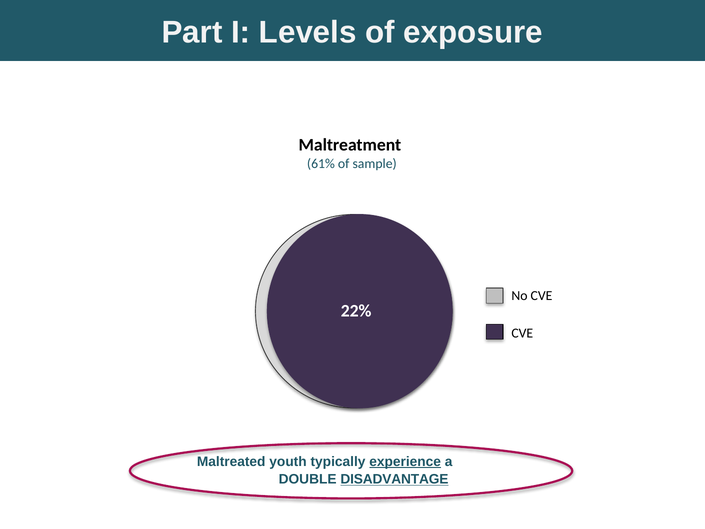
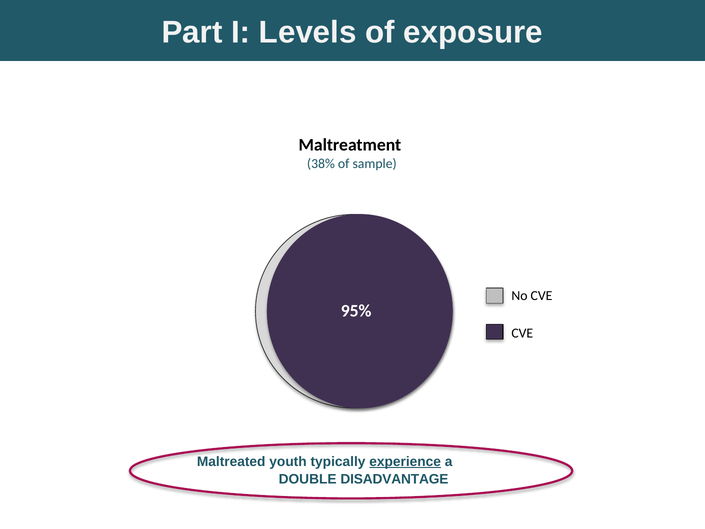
61%: 61% -> 38% (321, 164)
22%: 22% -> 95% (356, 311)
DISADVANTAGE underline: present -> none (394, 479)
